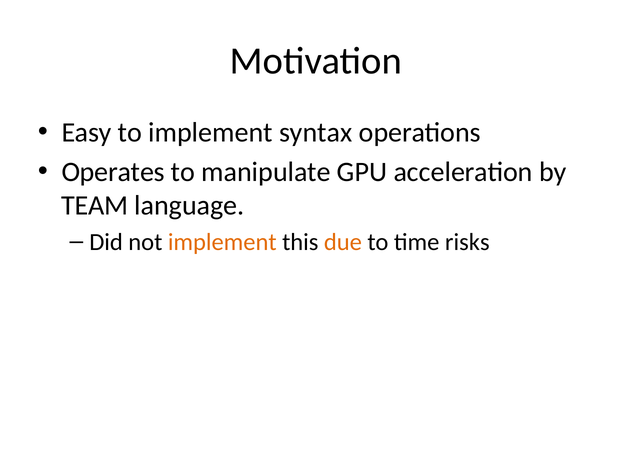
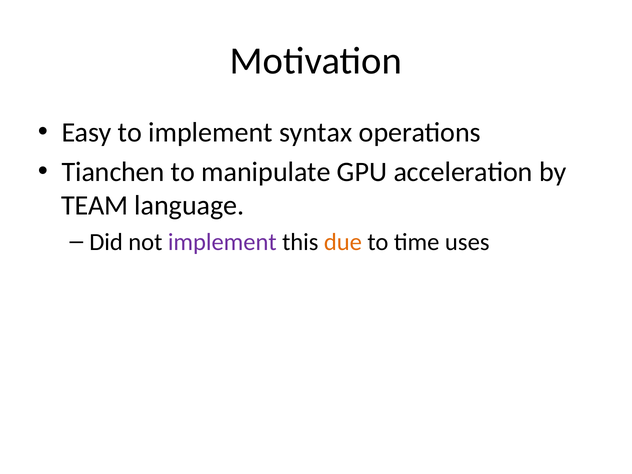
Operates: Operates -> Tianchen (113, 172)
implement colour: orange -> purple (222, 242)
risks: risks -> uses (467, 242)
